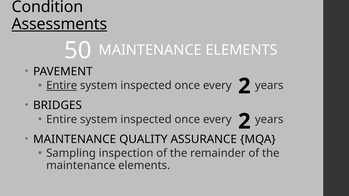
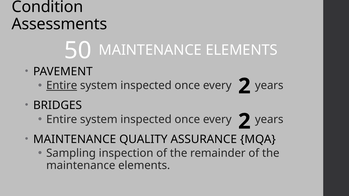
Assessments underline: present -> none (59, 24)
